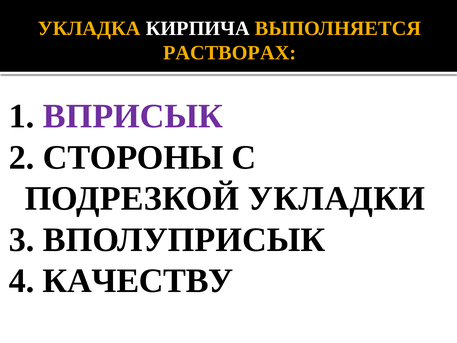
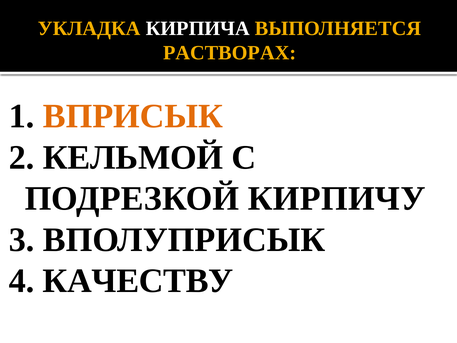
ВПРИСЫК colour: purple -> orange (133, 116)
СТОРОНЫ: СТОРОНЫ -> КЕЛЬМОЙ (133, 157)
УКЛАДКИ: УКЛАДКИ -> КИРПИЧУ (337, 199)
